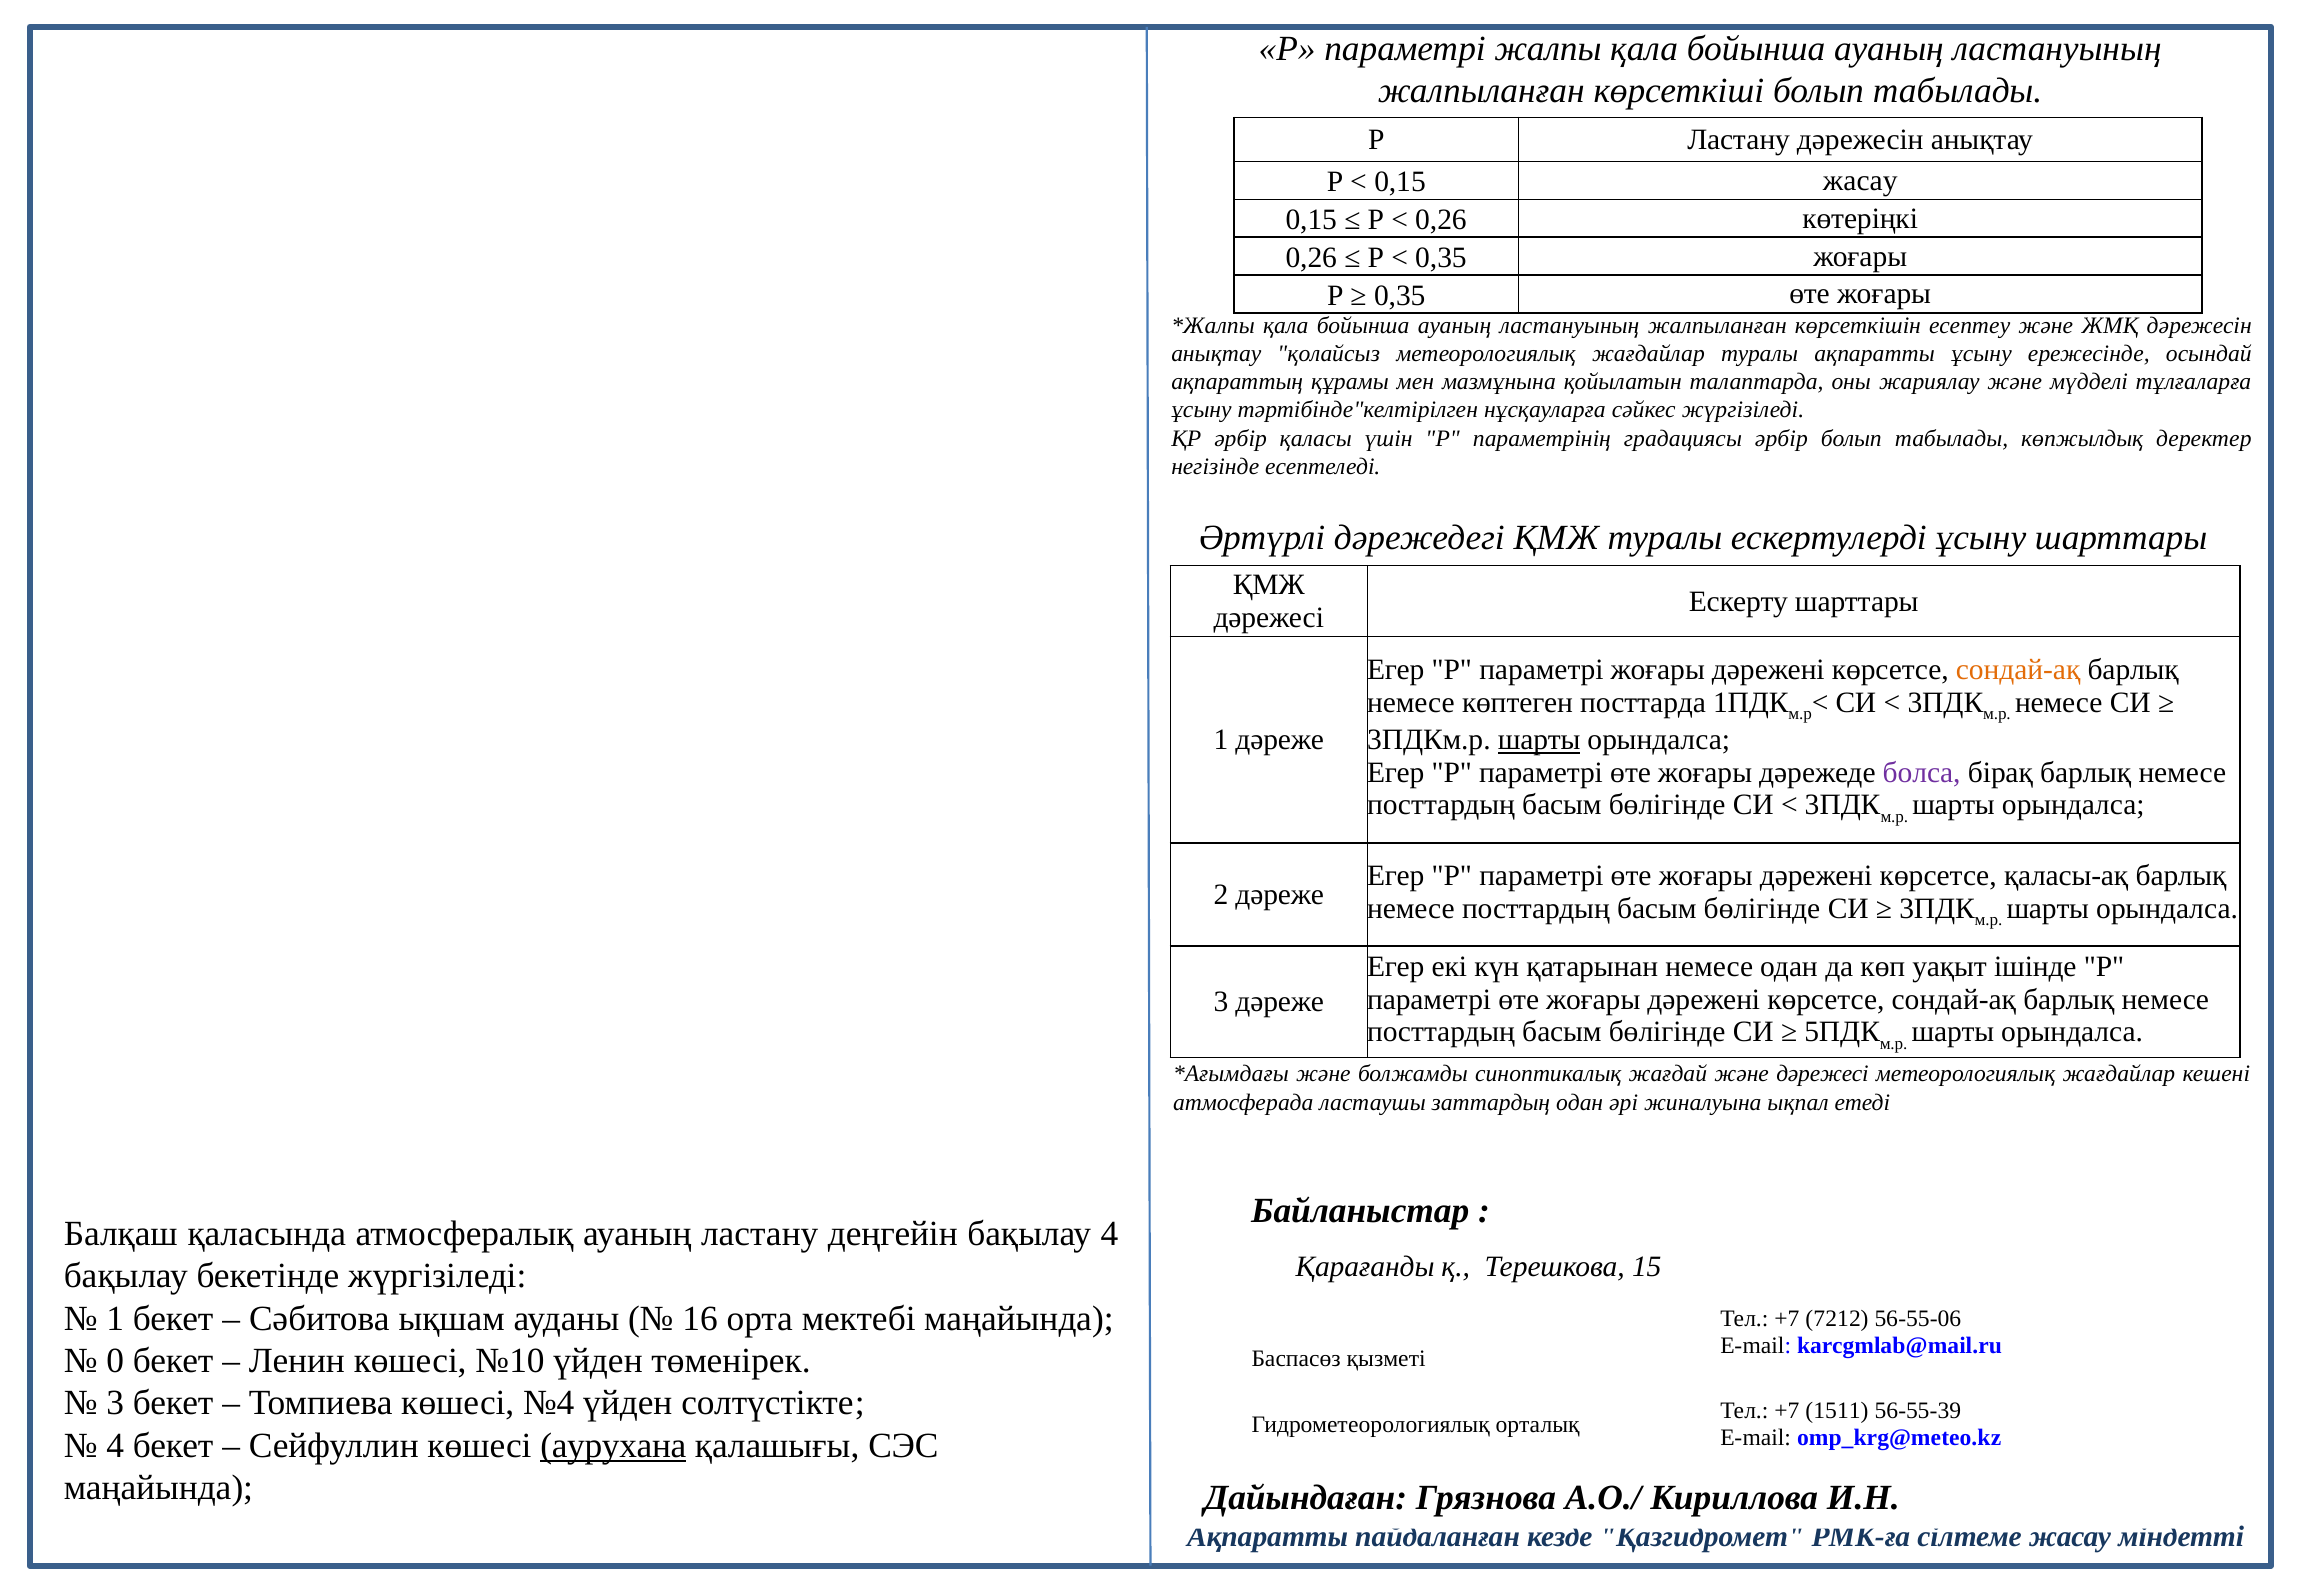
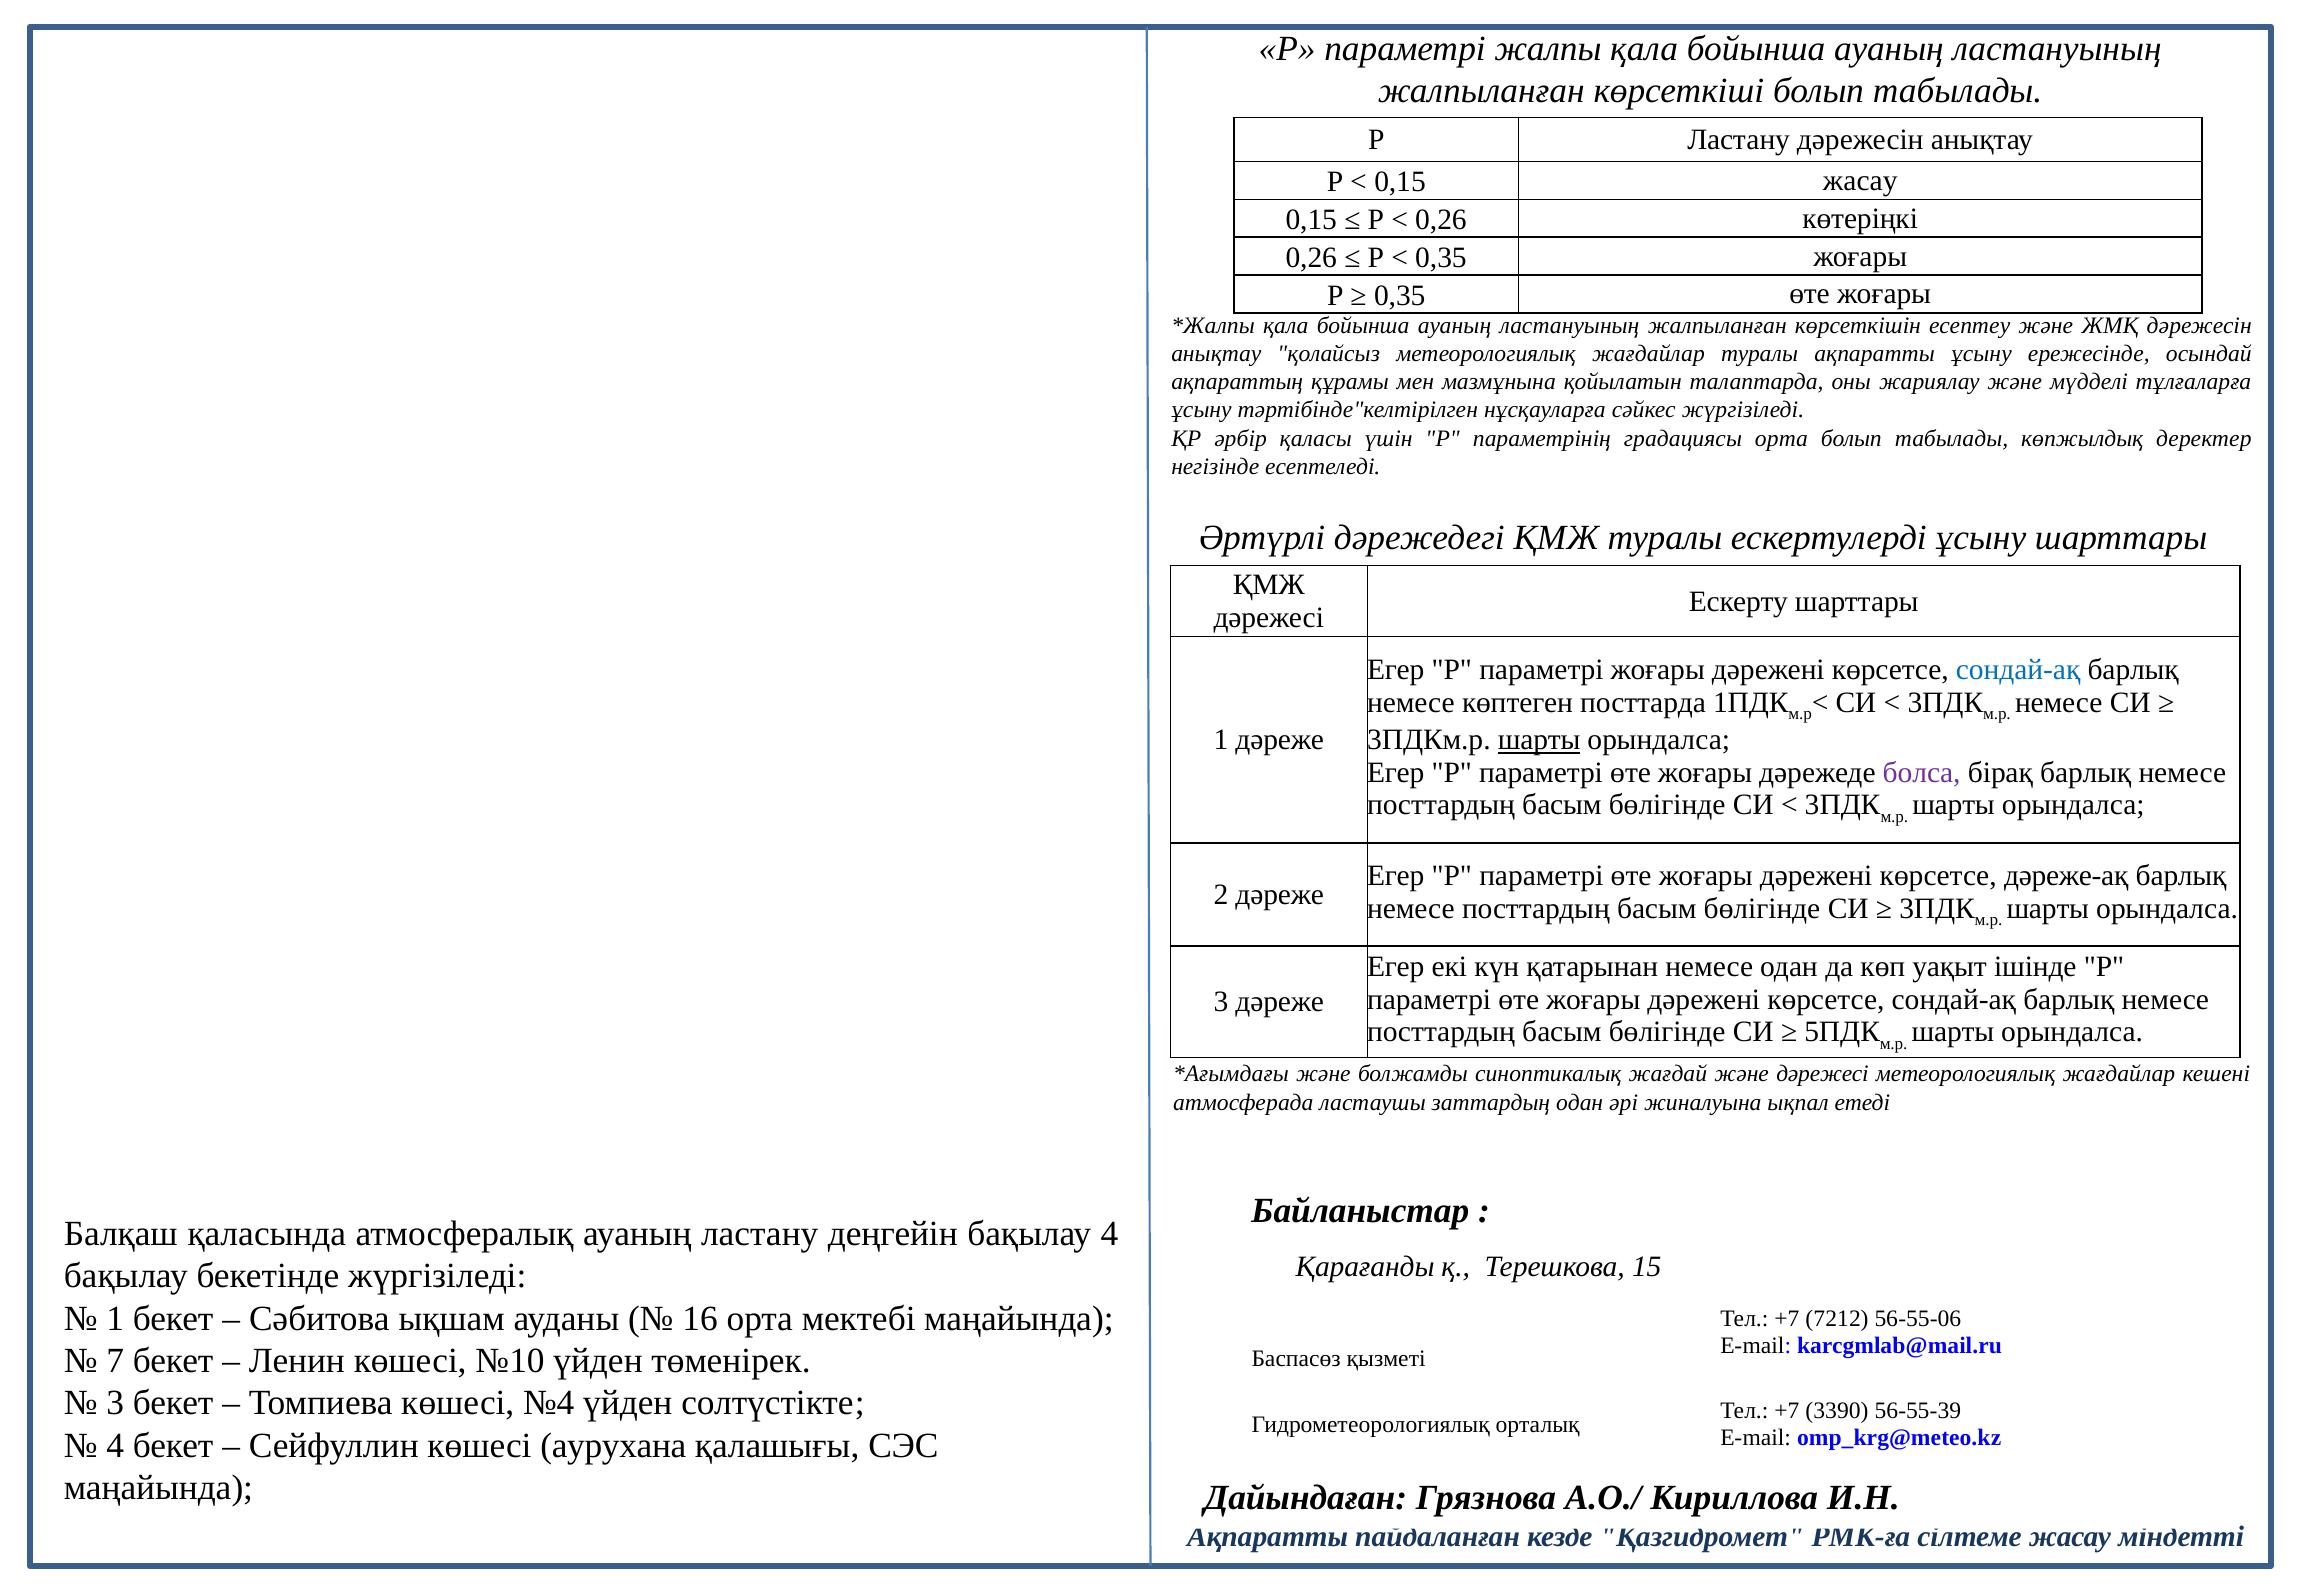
градациясы әрбір: әрбір -> орта (1781, 438)
сондай-ақ colour: orange -> blue (2018, 670)
қаласы-ақ: қаласы-ақ -> дәреже-ақ (2066, 876)
0: 0 -> 7 (115, 1361)
1511: 1511 -> 3390 (1837, 1411)
аурухана underline: present -> none (613, 1446)
